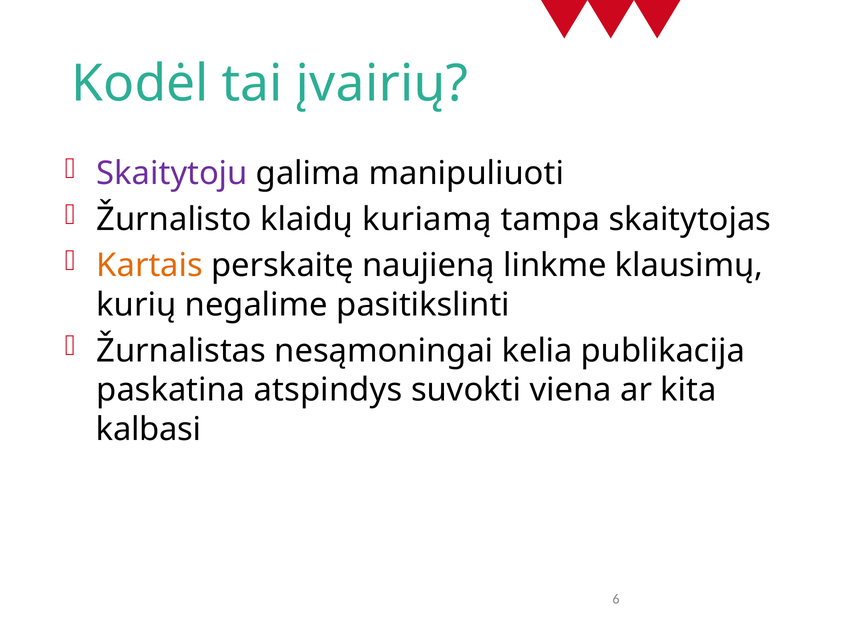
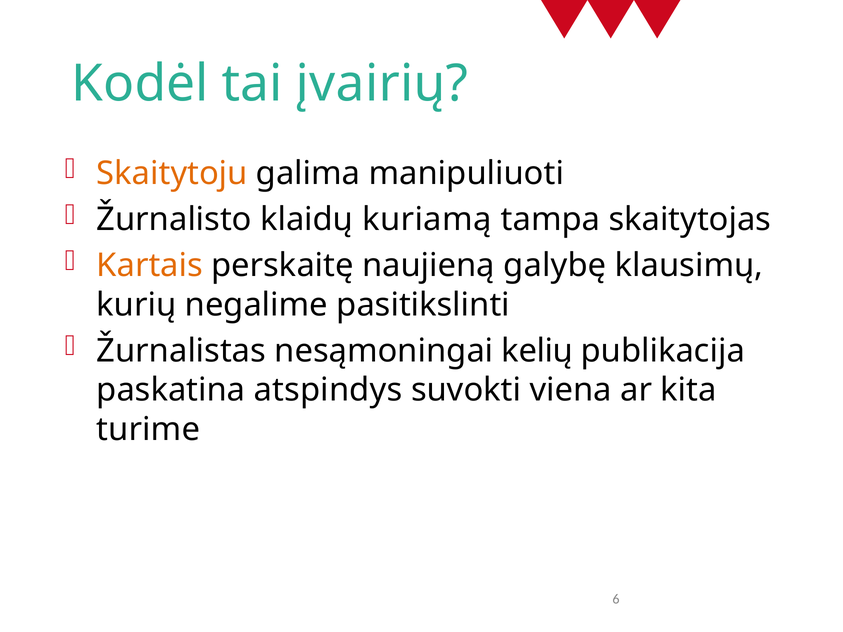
Skaitytoju colour: purple -> orange (172, 174)
linkme: linkme -> galybę (555, 266)
kelia: kelia -> kelių (537, 351)
kalbasi: kalbasi -> turime (148, 430)
